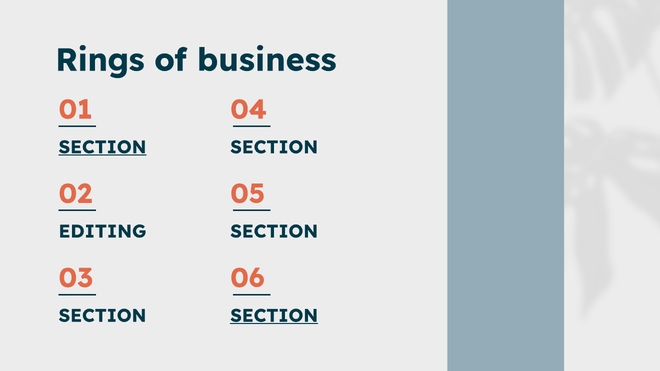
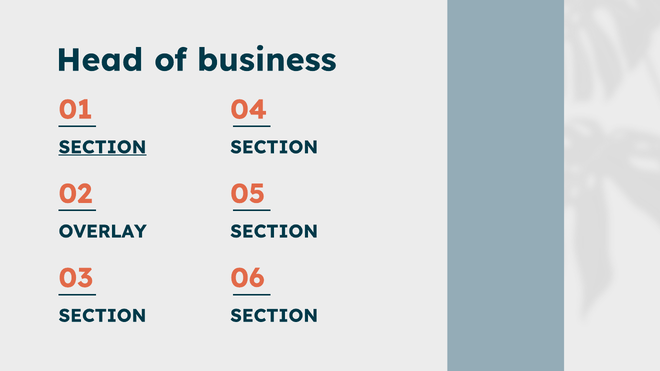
Rings: Rings -> Head (100, 60)
EDITING: EDITING -> OVERLAY (103, 232)
SECTION underline: present -> none (274, 316)
